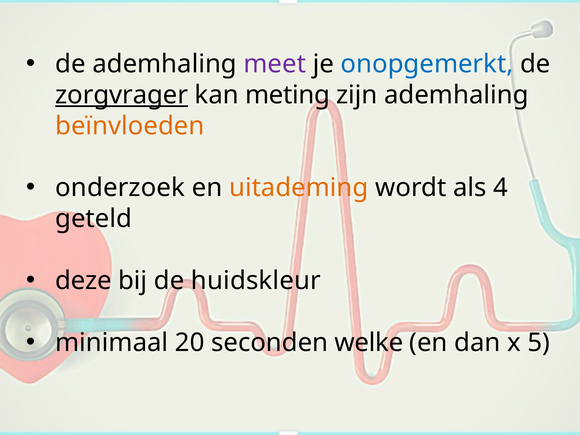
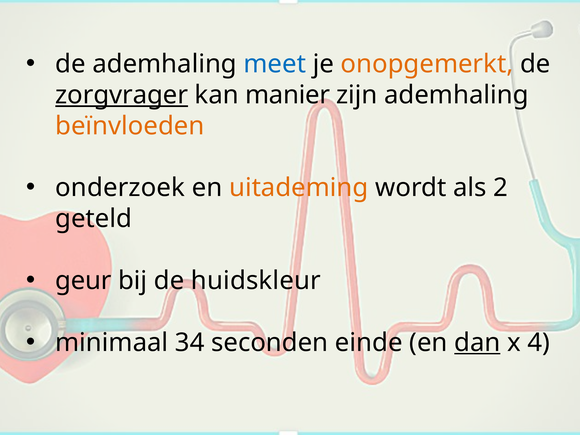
meet colour: purple -> blue (275, 64)
onopgemerkt colour: blue -> orange (427, 64)
meting: meting -> manier (288, 95)
4: 4 -> 2 (501, 188)
deze: deze -> geur (83, 281)
20: 20 -> 34 (190, 343)
welke: welke -> einde (369, 343)
dan underline: none -> present (477, 343)
5: 5 -> 4 (539, 343)
